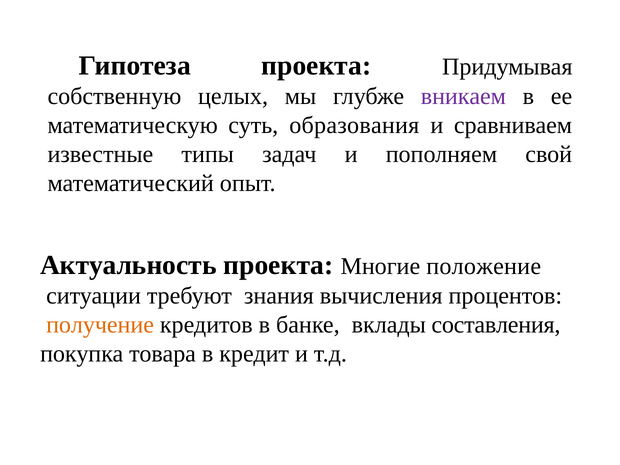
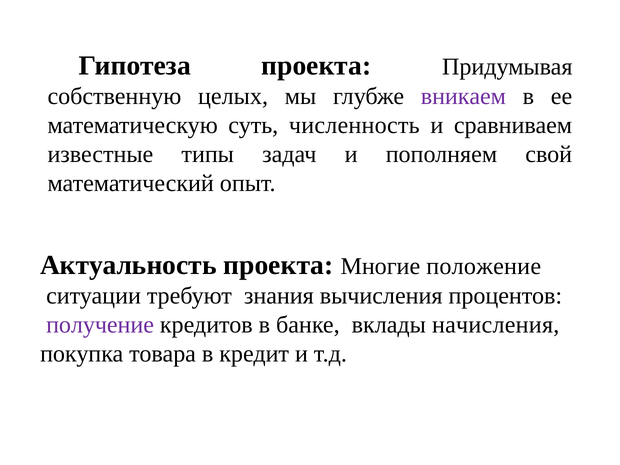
образования: образования -> численность (354, 125)
получение colour: orange -> purple (100, 325)
составления: составления -> начисления (496, 325)
